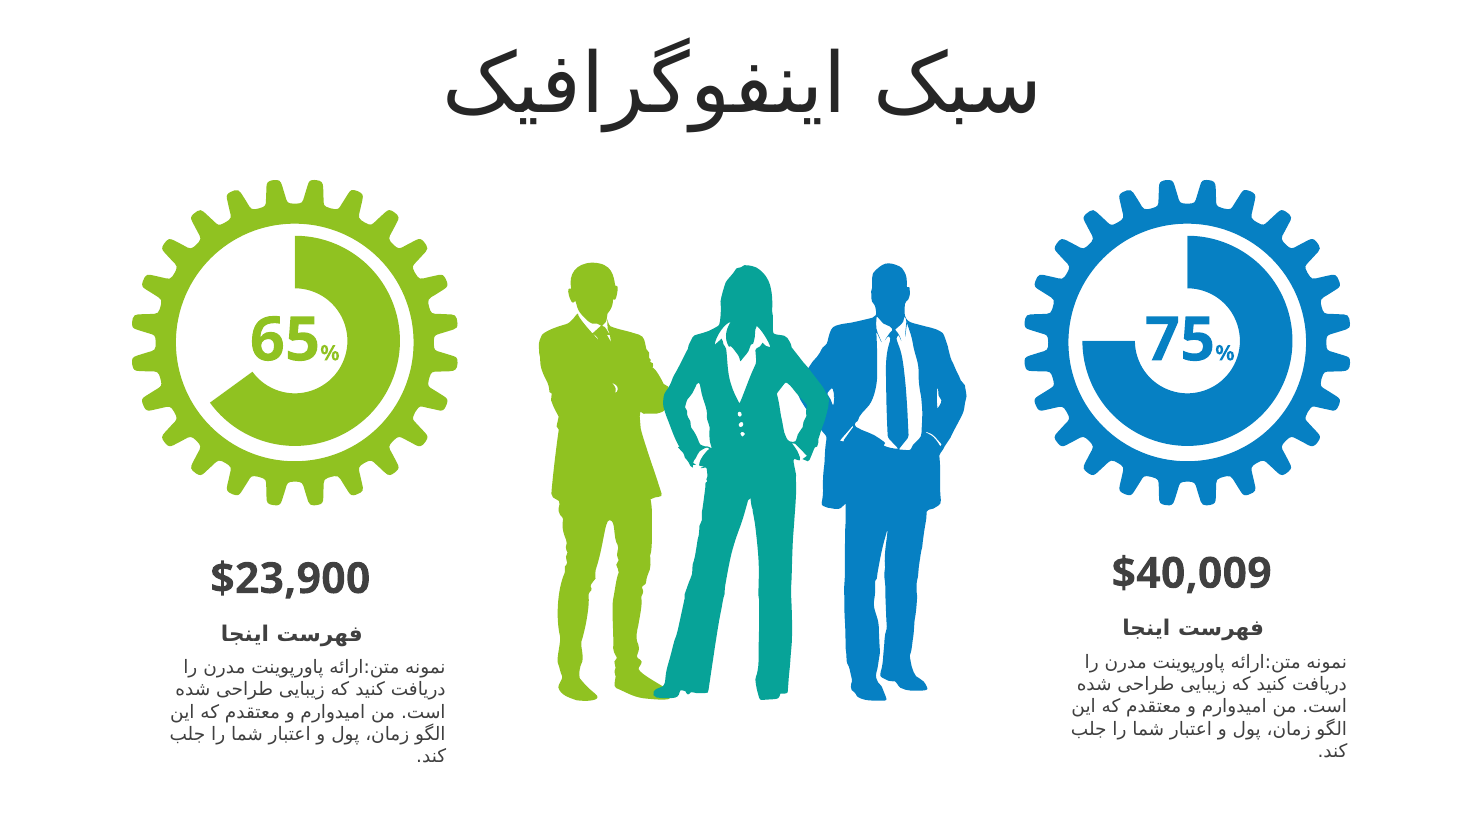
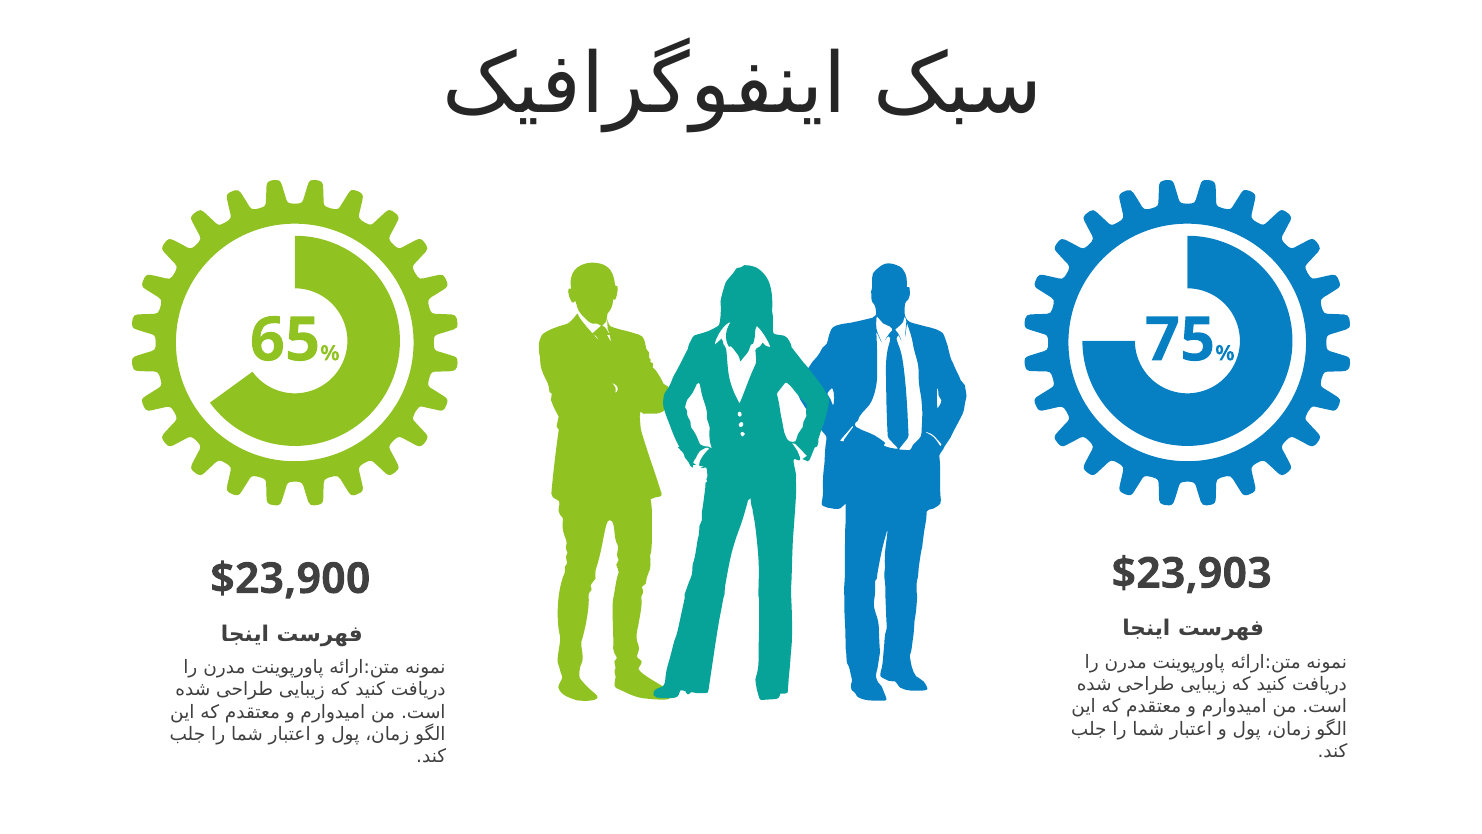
$40,009: $40,009 -> $23,903 (1192, 573)
